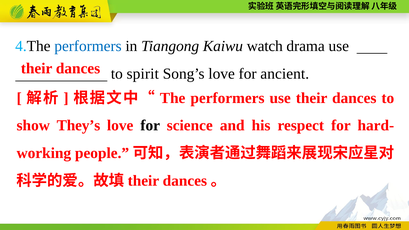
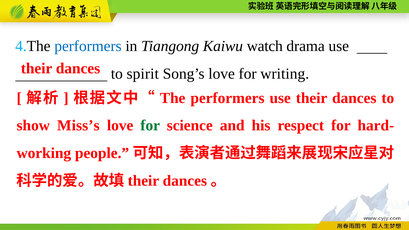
ancient: ancient -> writing (285, 74)
They’s: They’s -> Miss’s (78, 126)
for colour: black -> green (150, 126)
